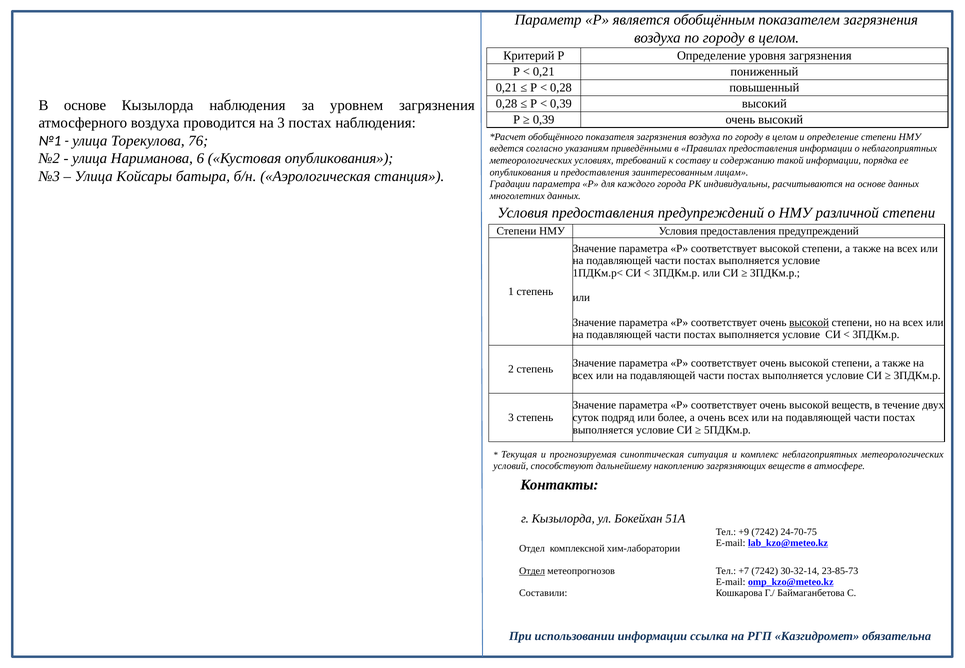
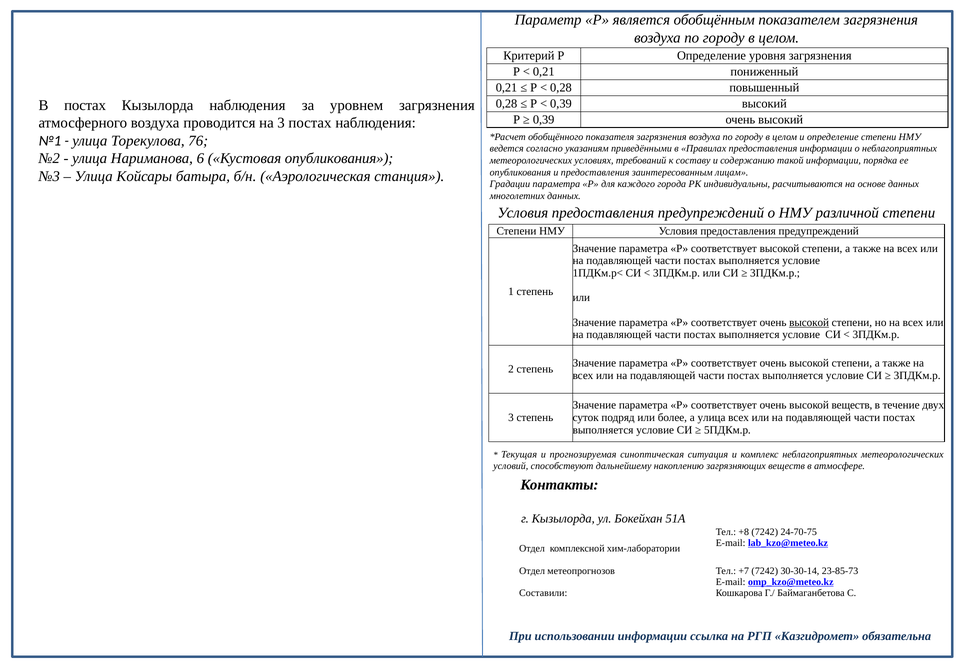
В основе: основе -> постах (85, 105)
а очень: очень -> улица (712, 418)
+9: +9 -> +8 (744, 532)
Отдел underline: present -> none (532, 571)
30-32-14: 30-32-14 -> 30-30-14 (800, 571)
